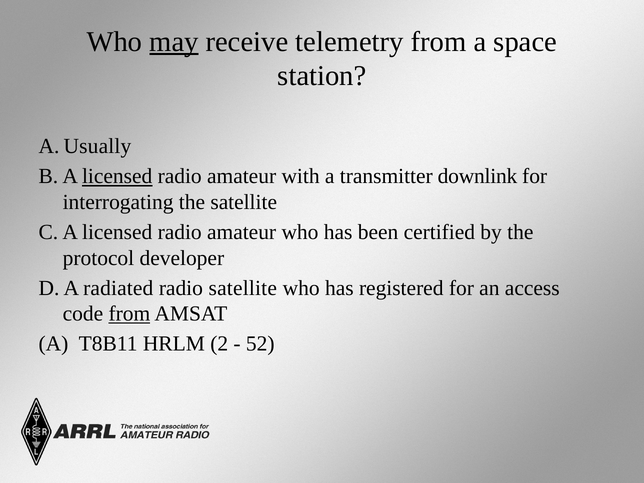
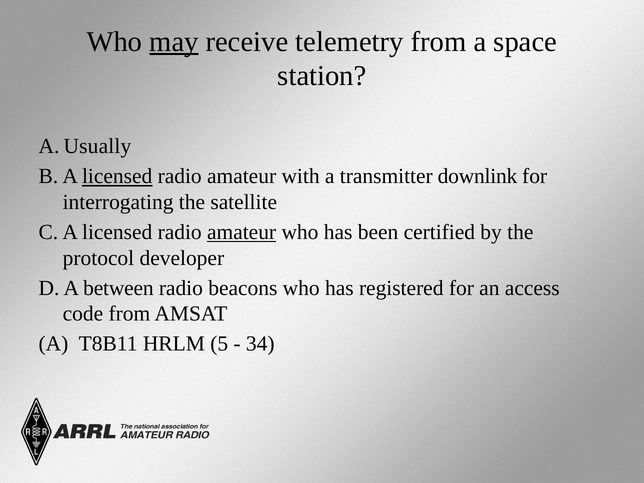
amateur underline: none -> present (242, 232)
radiated: radiated -> between (118, 288)
radio satellite: satellite -> beacons (243, 288)
from underline: present -> none (129, 314)
2: 2 -> 5 (219, 344)
52: 52 -> 34 (260, 344)
